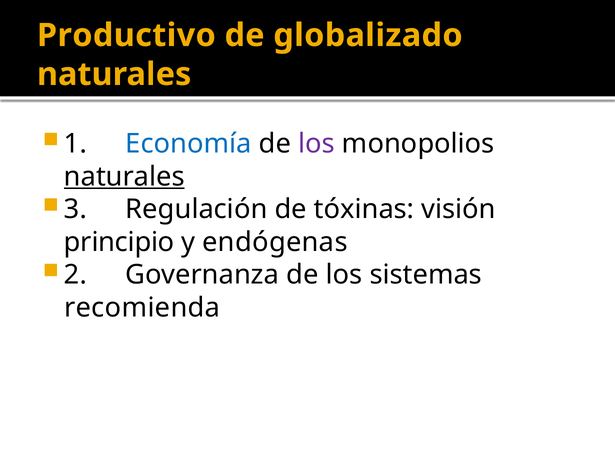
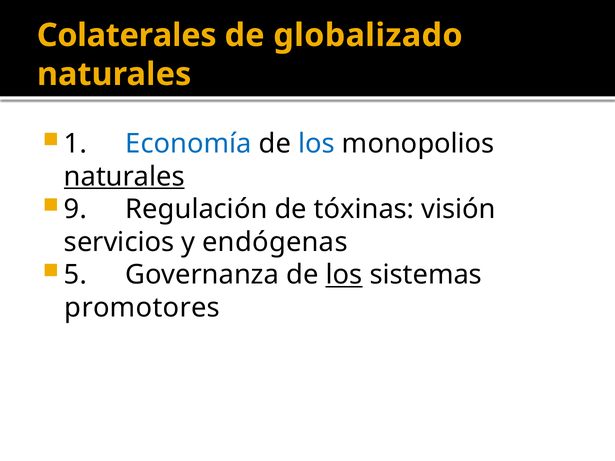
Productivo: Productivo -> Colaterales (127, 35)
los colour: purple -> blue (316, 144)
3: 3 -> 9 (75, 209)
principio: principio -> servicios (119, 242)
2: 2 -> 5 (75, 275)
los underline: none -> present (344, 275)
recomienda: recomienda -> promotores (142, 308)
